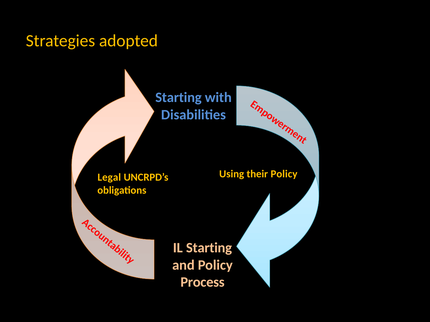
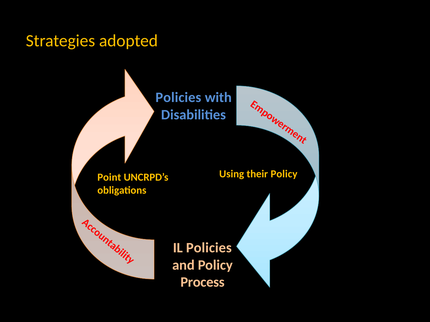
Starting: Starting -> Policies (178, 98)
Legal: Legal -> Point (109, 178)
IL Starting: Starting -> Policies (209, 248)
